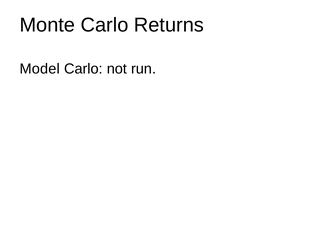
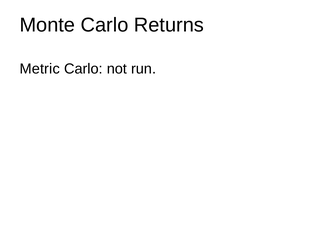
Model: Model -> Metric (40, 69)
